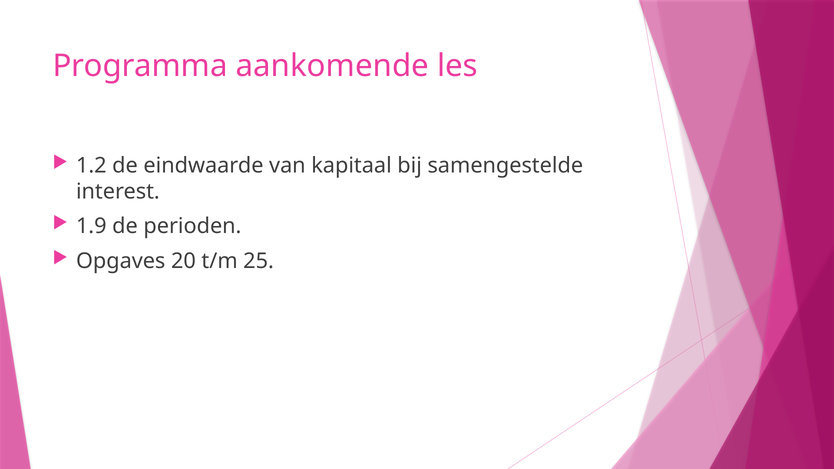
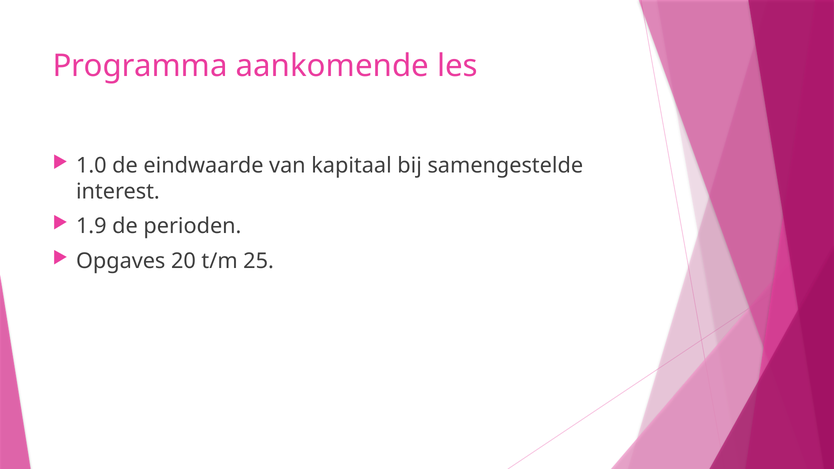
1.2: 1.2 -> 1.0 (91, 165)
